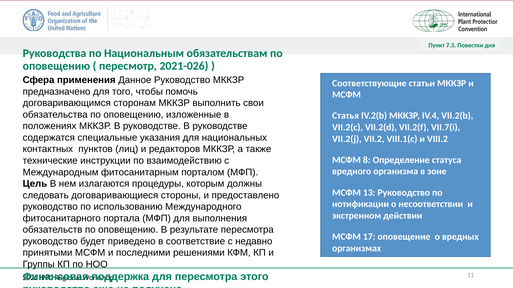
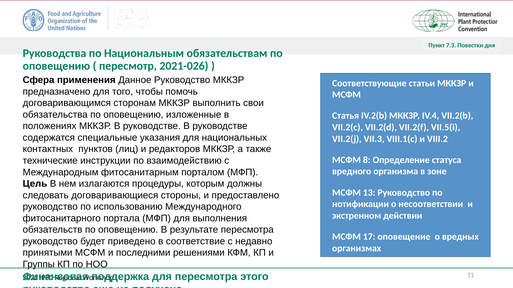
VII.7(i: VII.7(i -> VII.5(i (446, 128)
VII.2: VII.2 -> VII.3 (374, 139)
